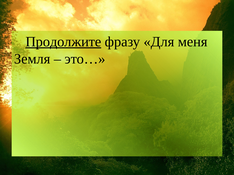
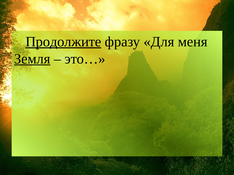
Земля underline: none -> present (32, 59)
